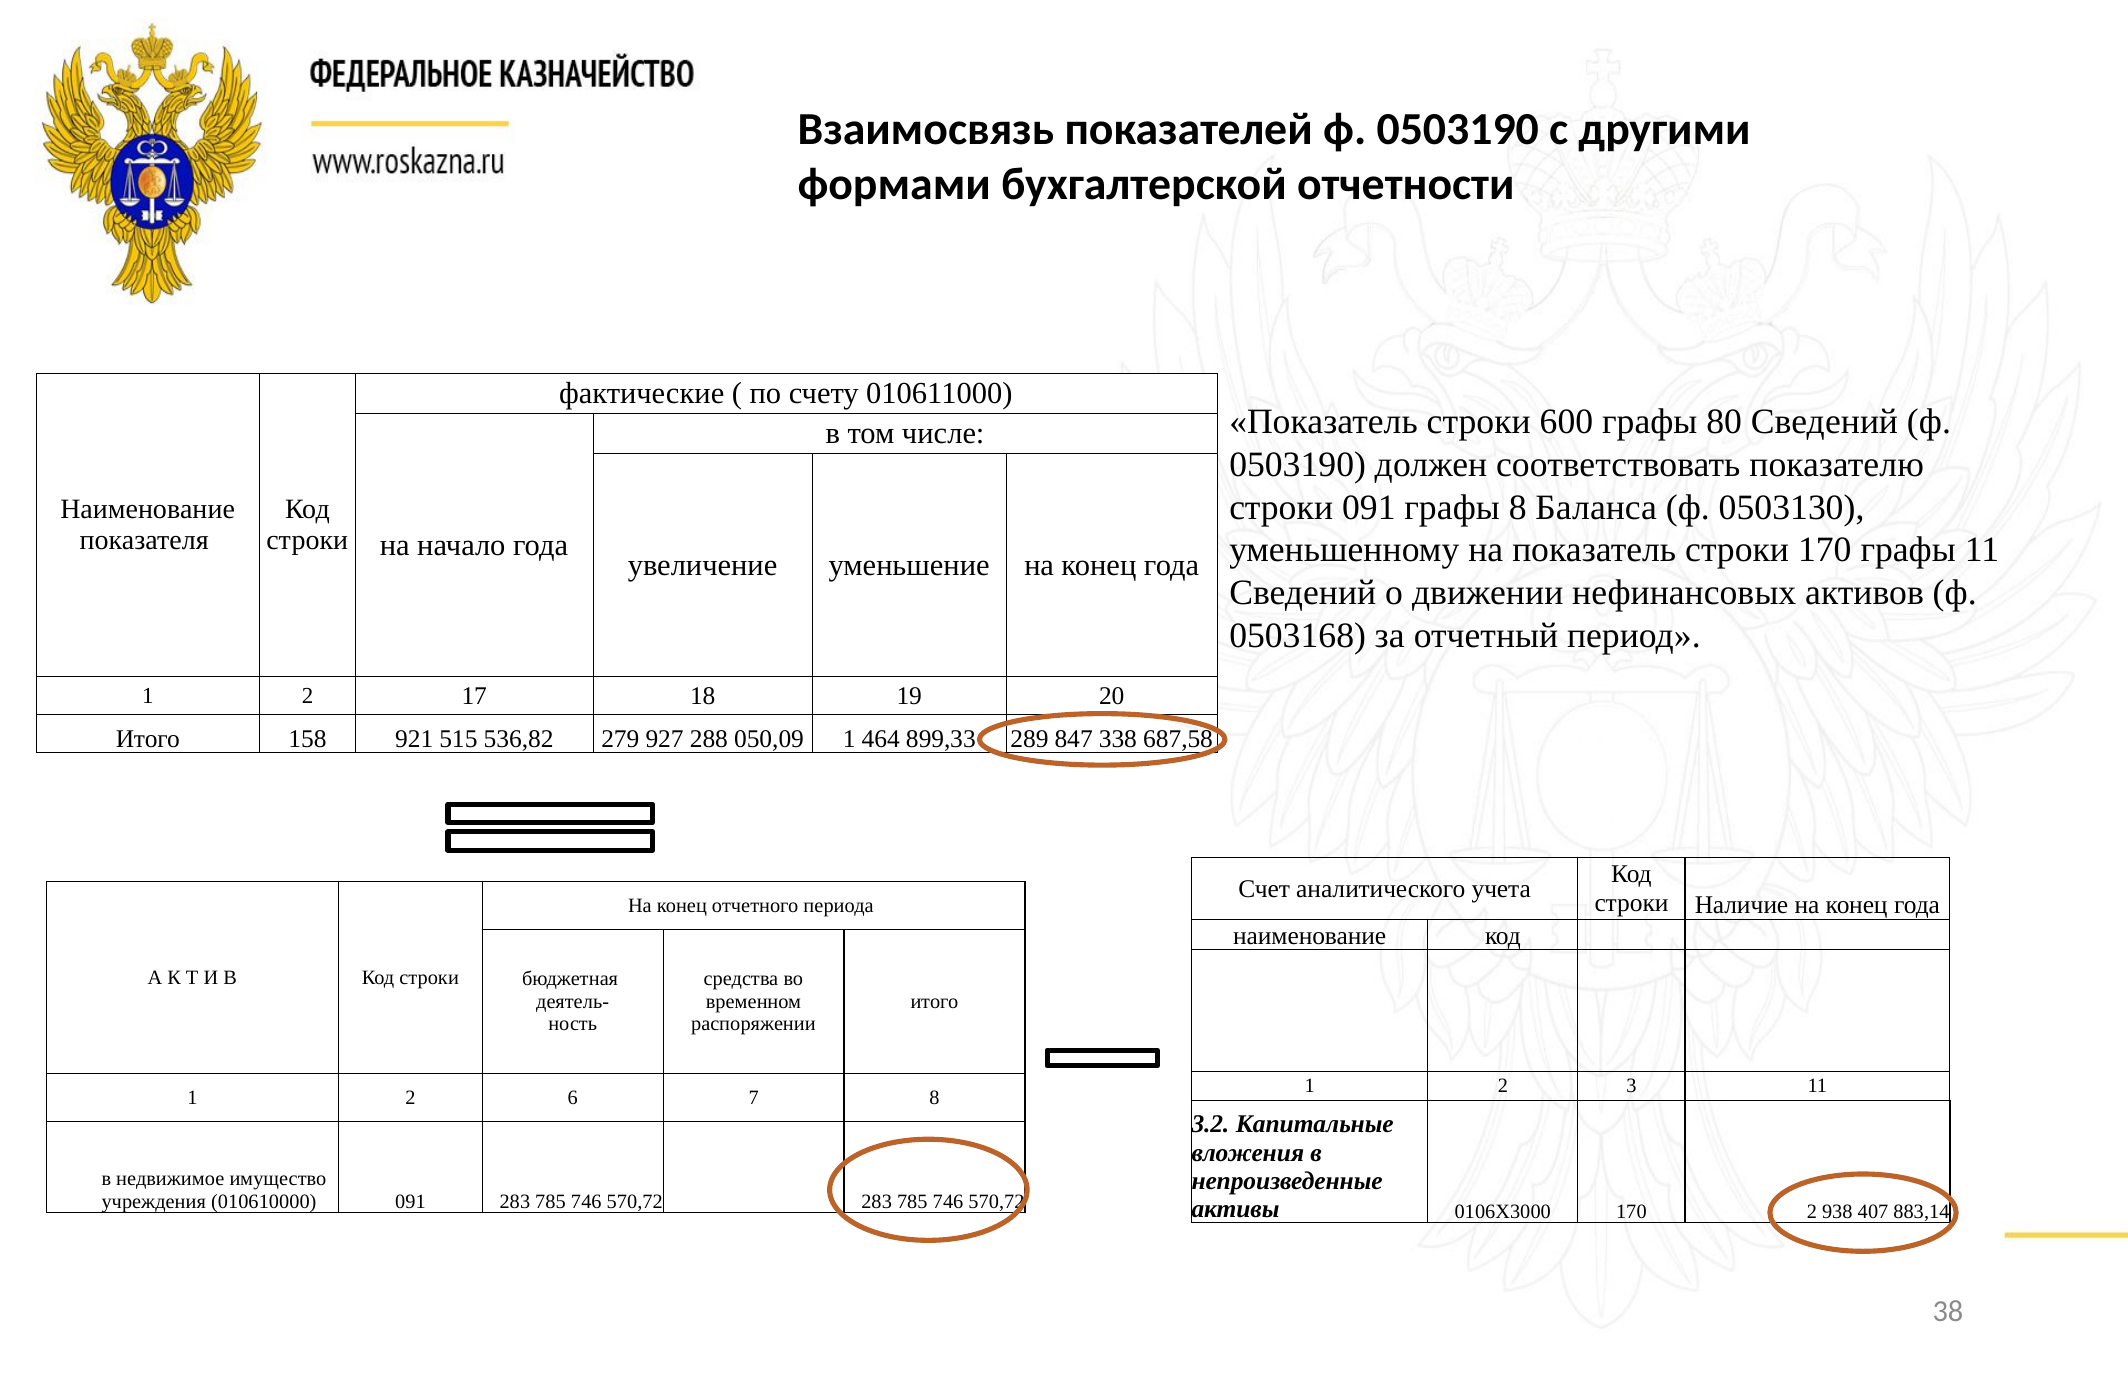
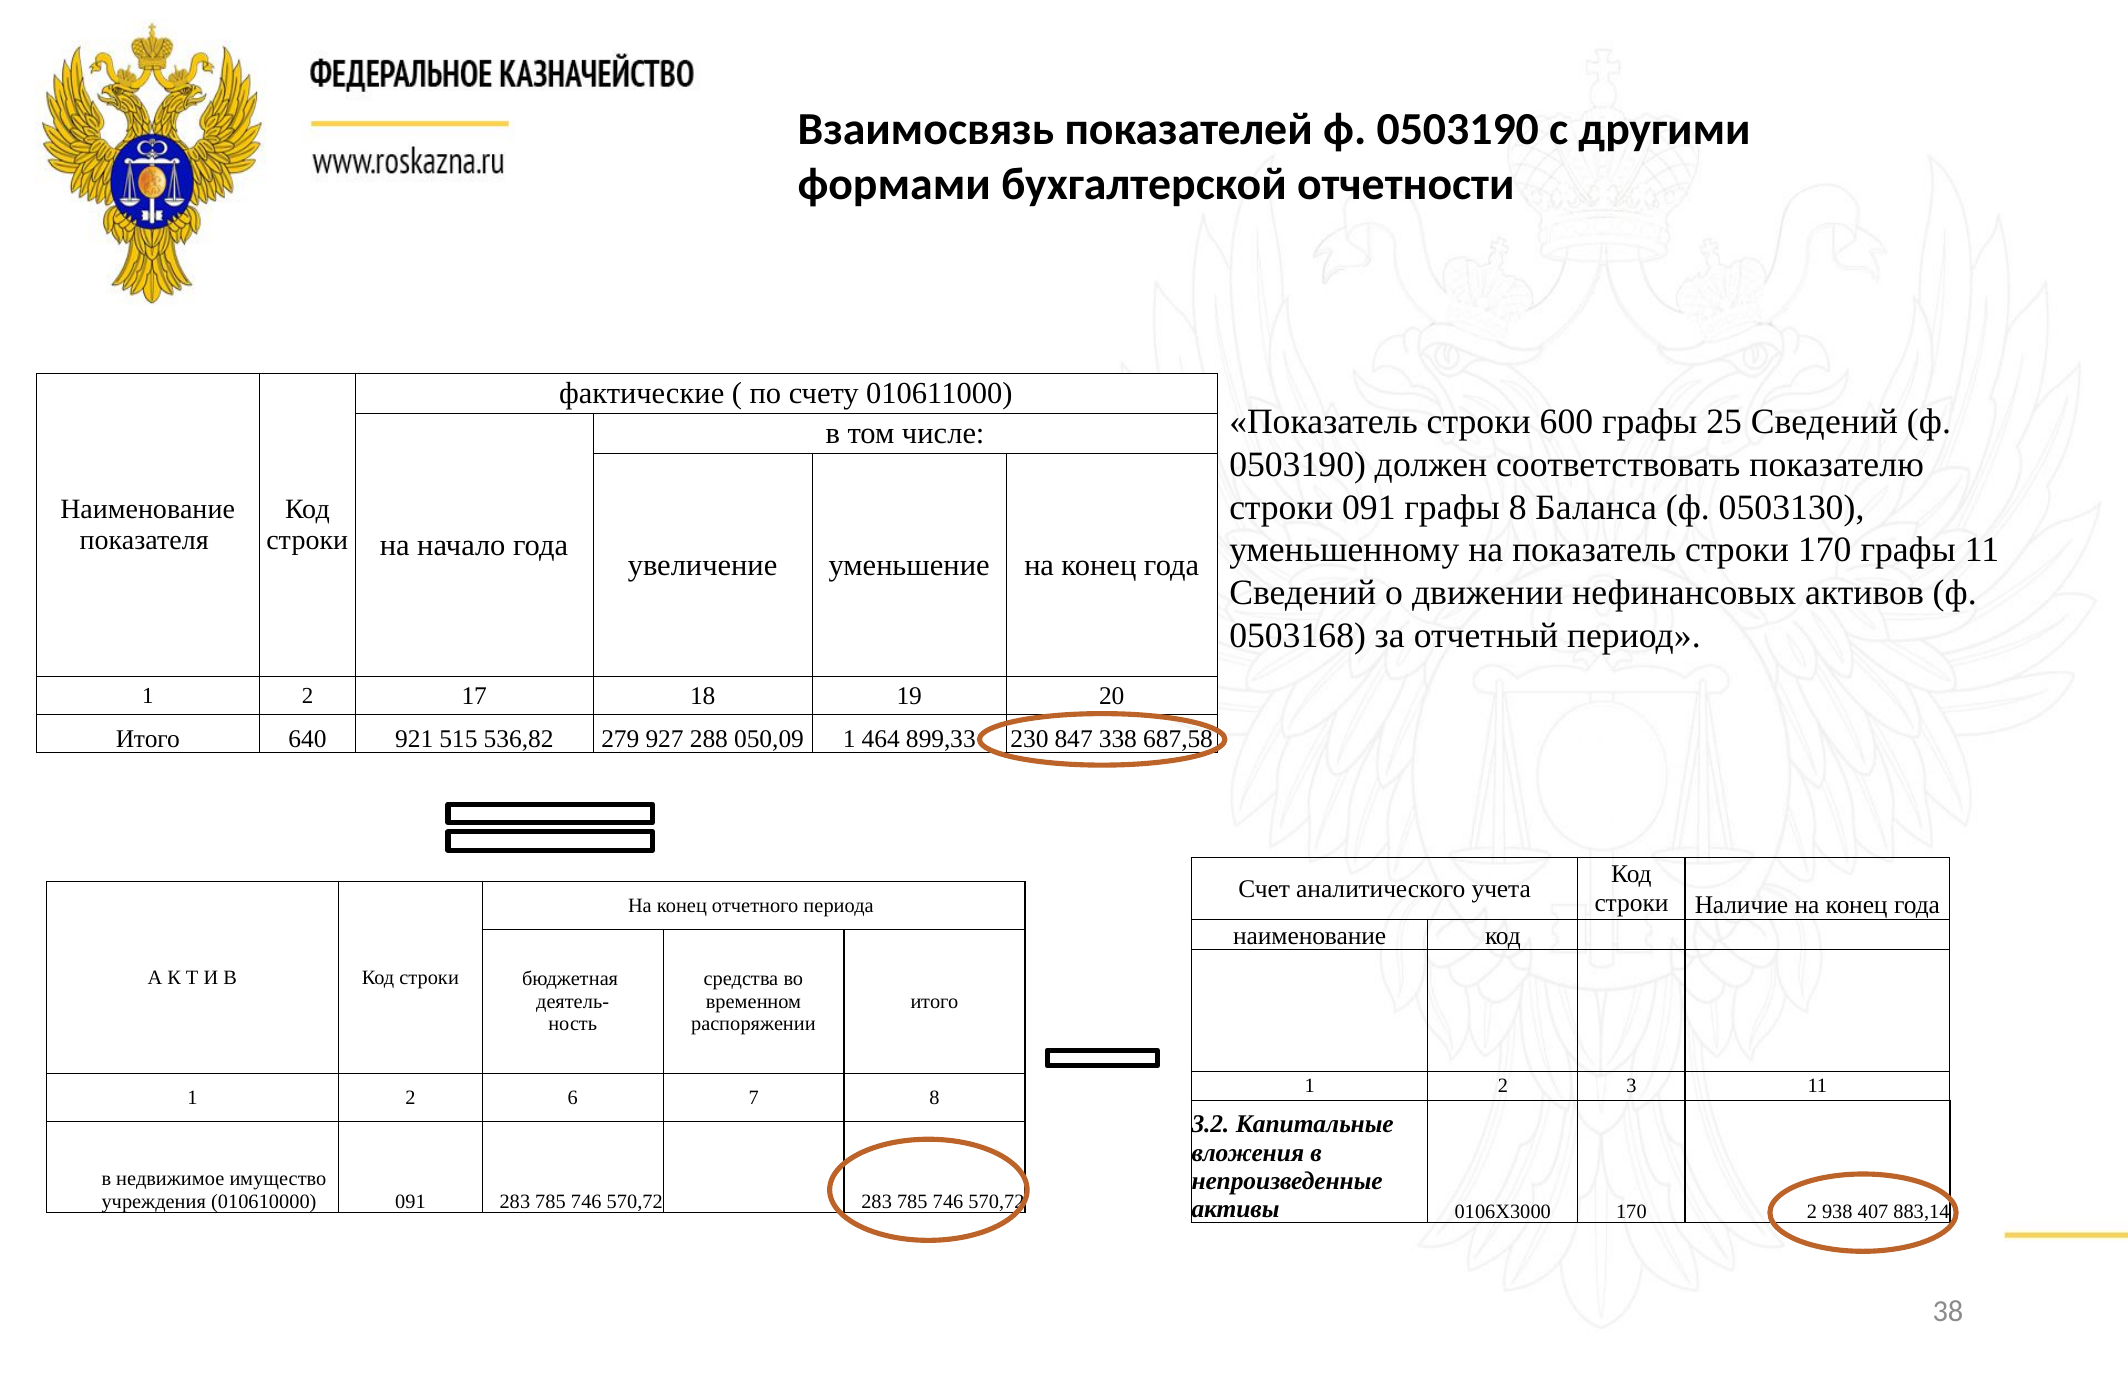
80: 80 -> 25 (1724, 422)
158: 158 -> 640 (308, 739)
289: 289 -> 230 (1029, 739)
